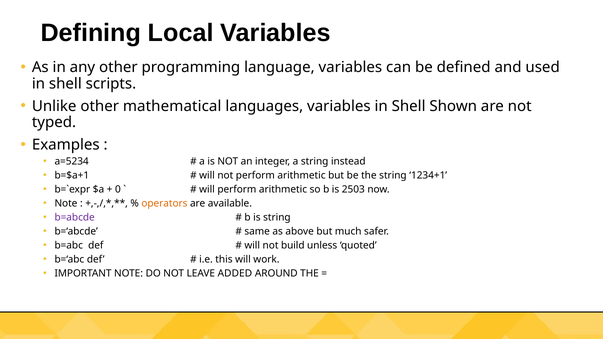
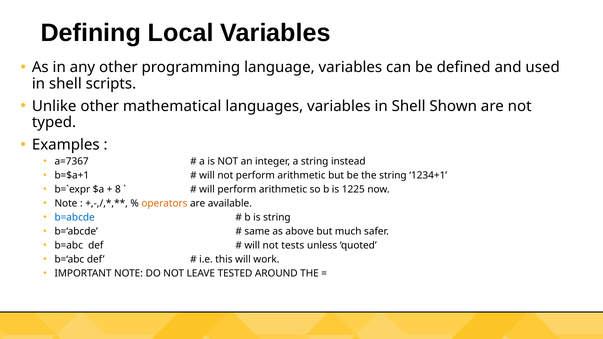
a=5234: a=5234 -> a=7367 (72, 162)
0: 0 -> 8 (118, 190)
2503: 2503 -> 1225 (353, 190)
b=abcde colour: purple -> blue (75, 218)
build: build -> tests (293, 246)
ADDED: ADDED -> TESTED (235, 273)
